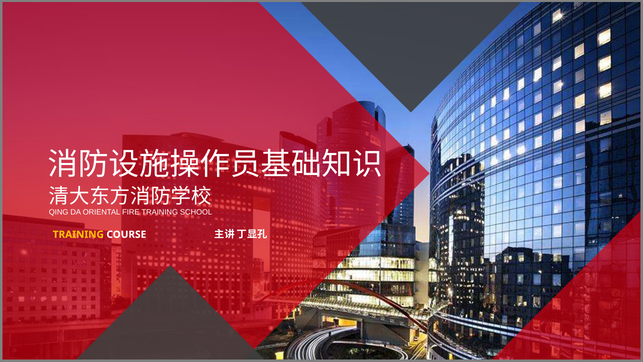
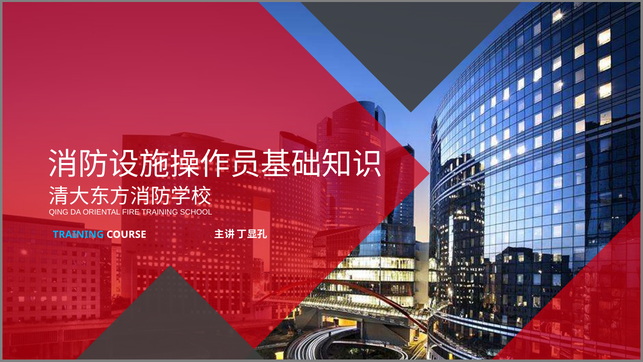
TRAINING colour: yellow -> light blue (78, 234)
